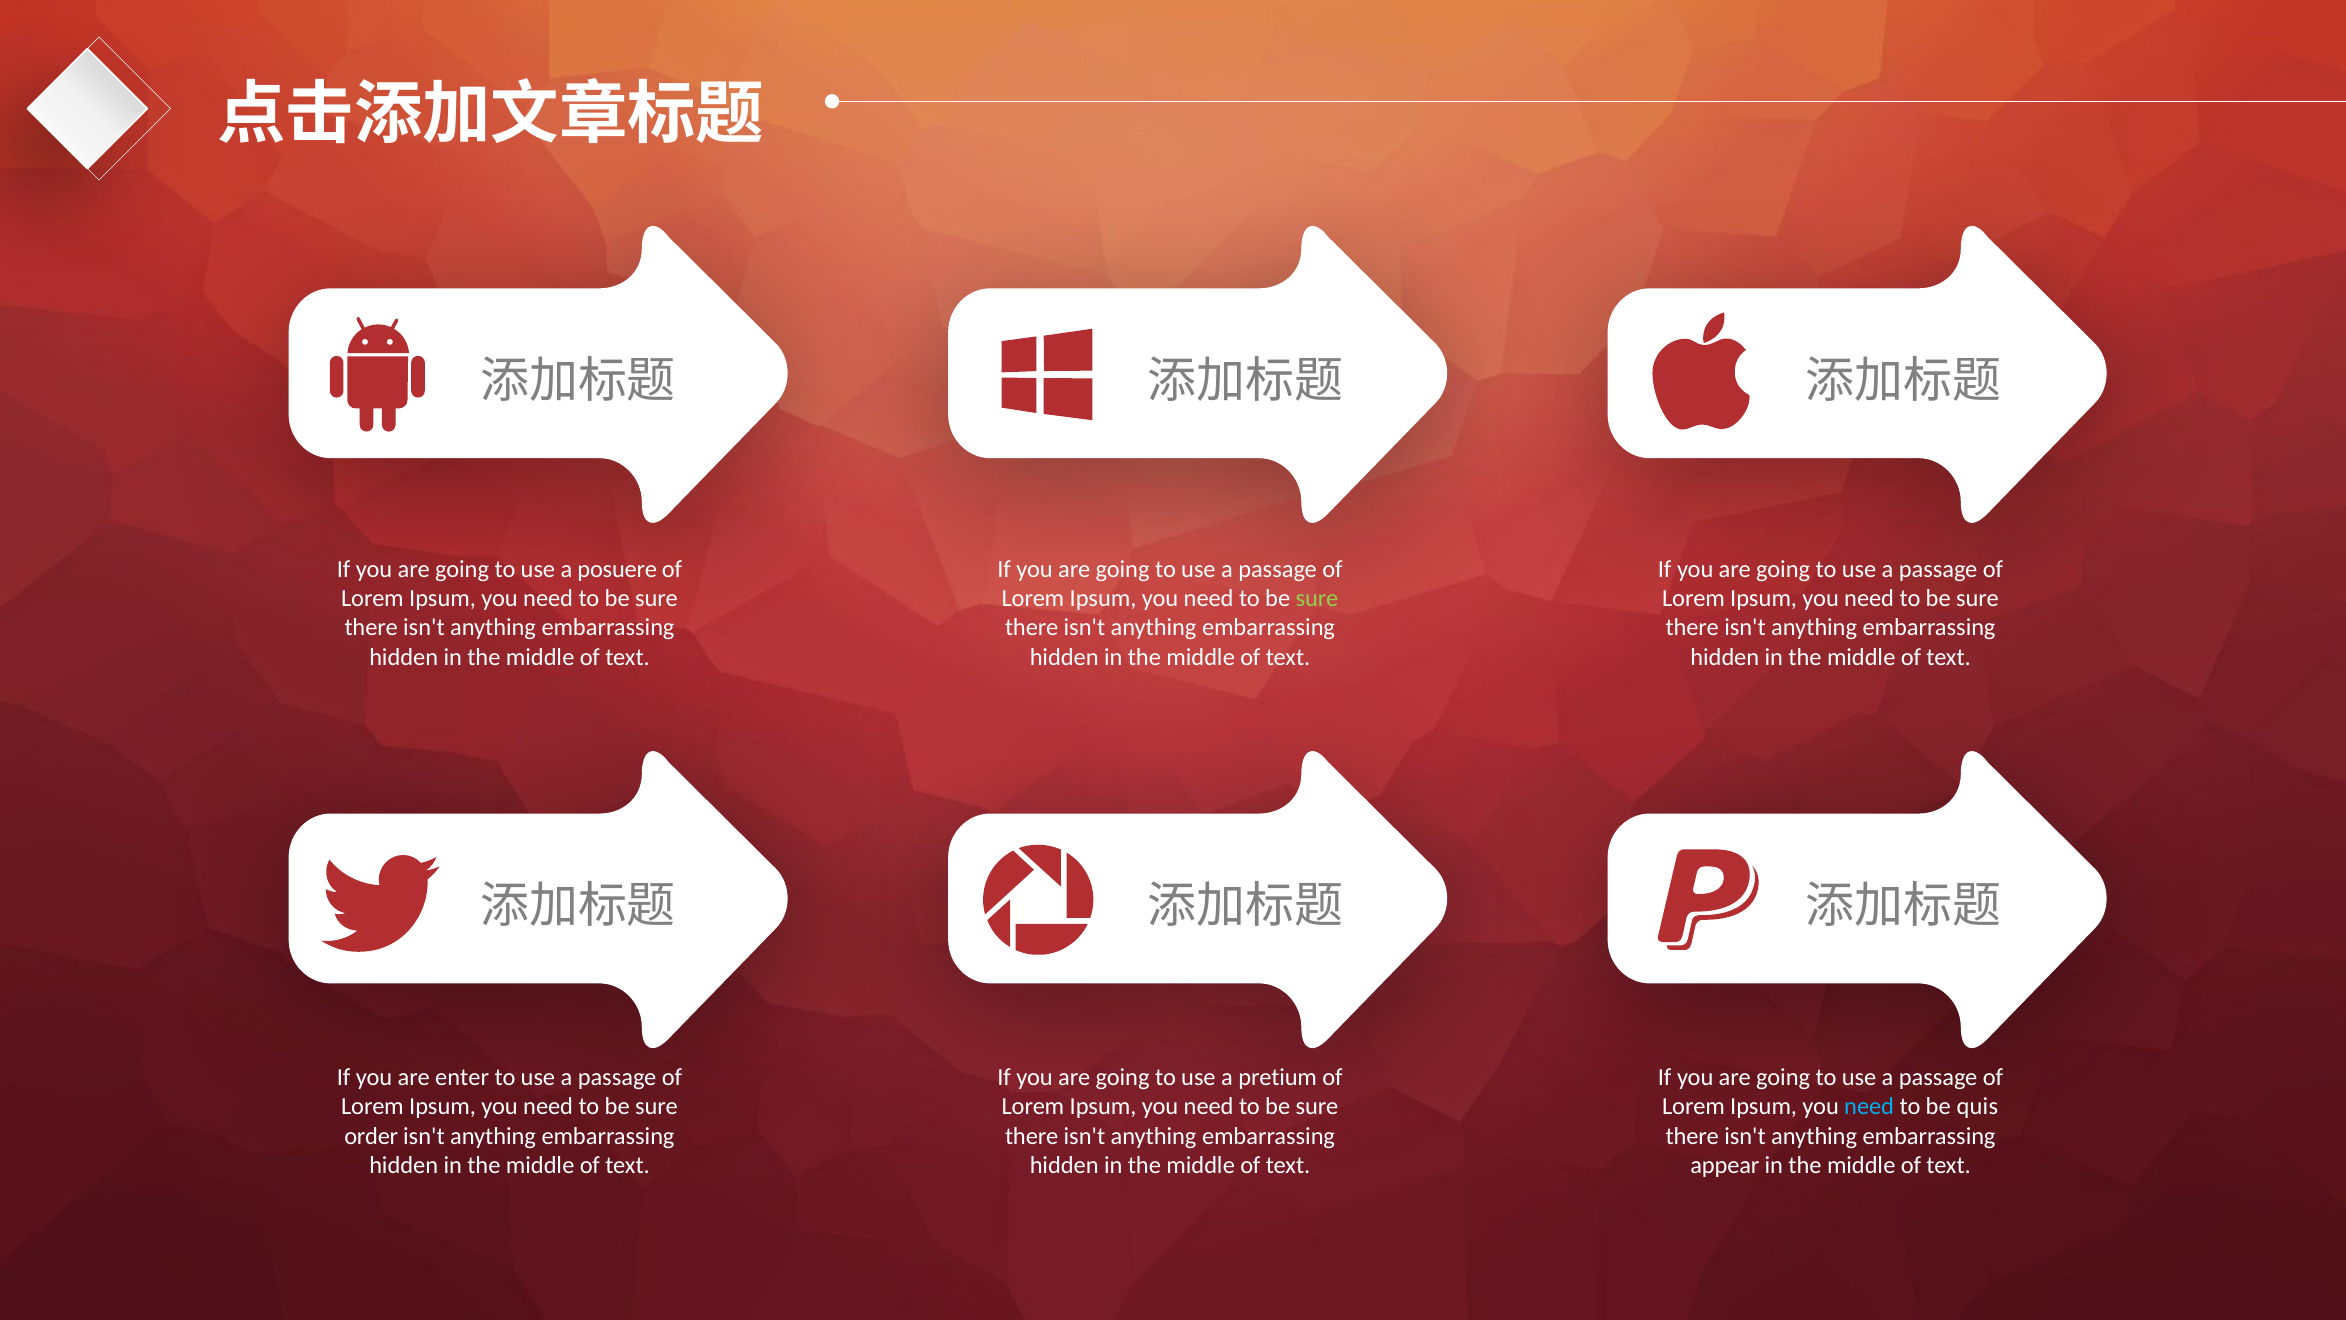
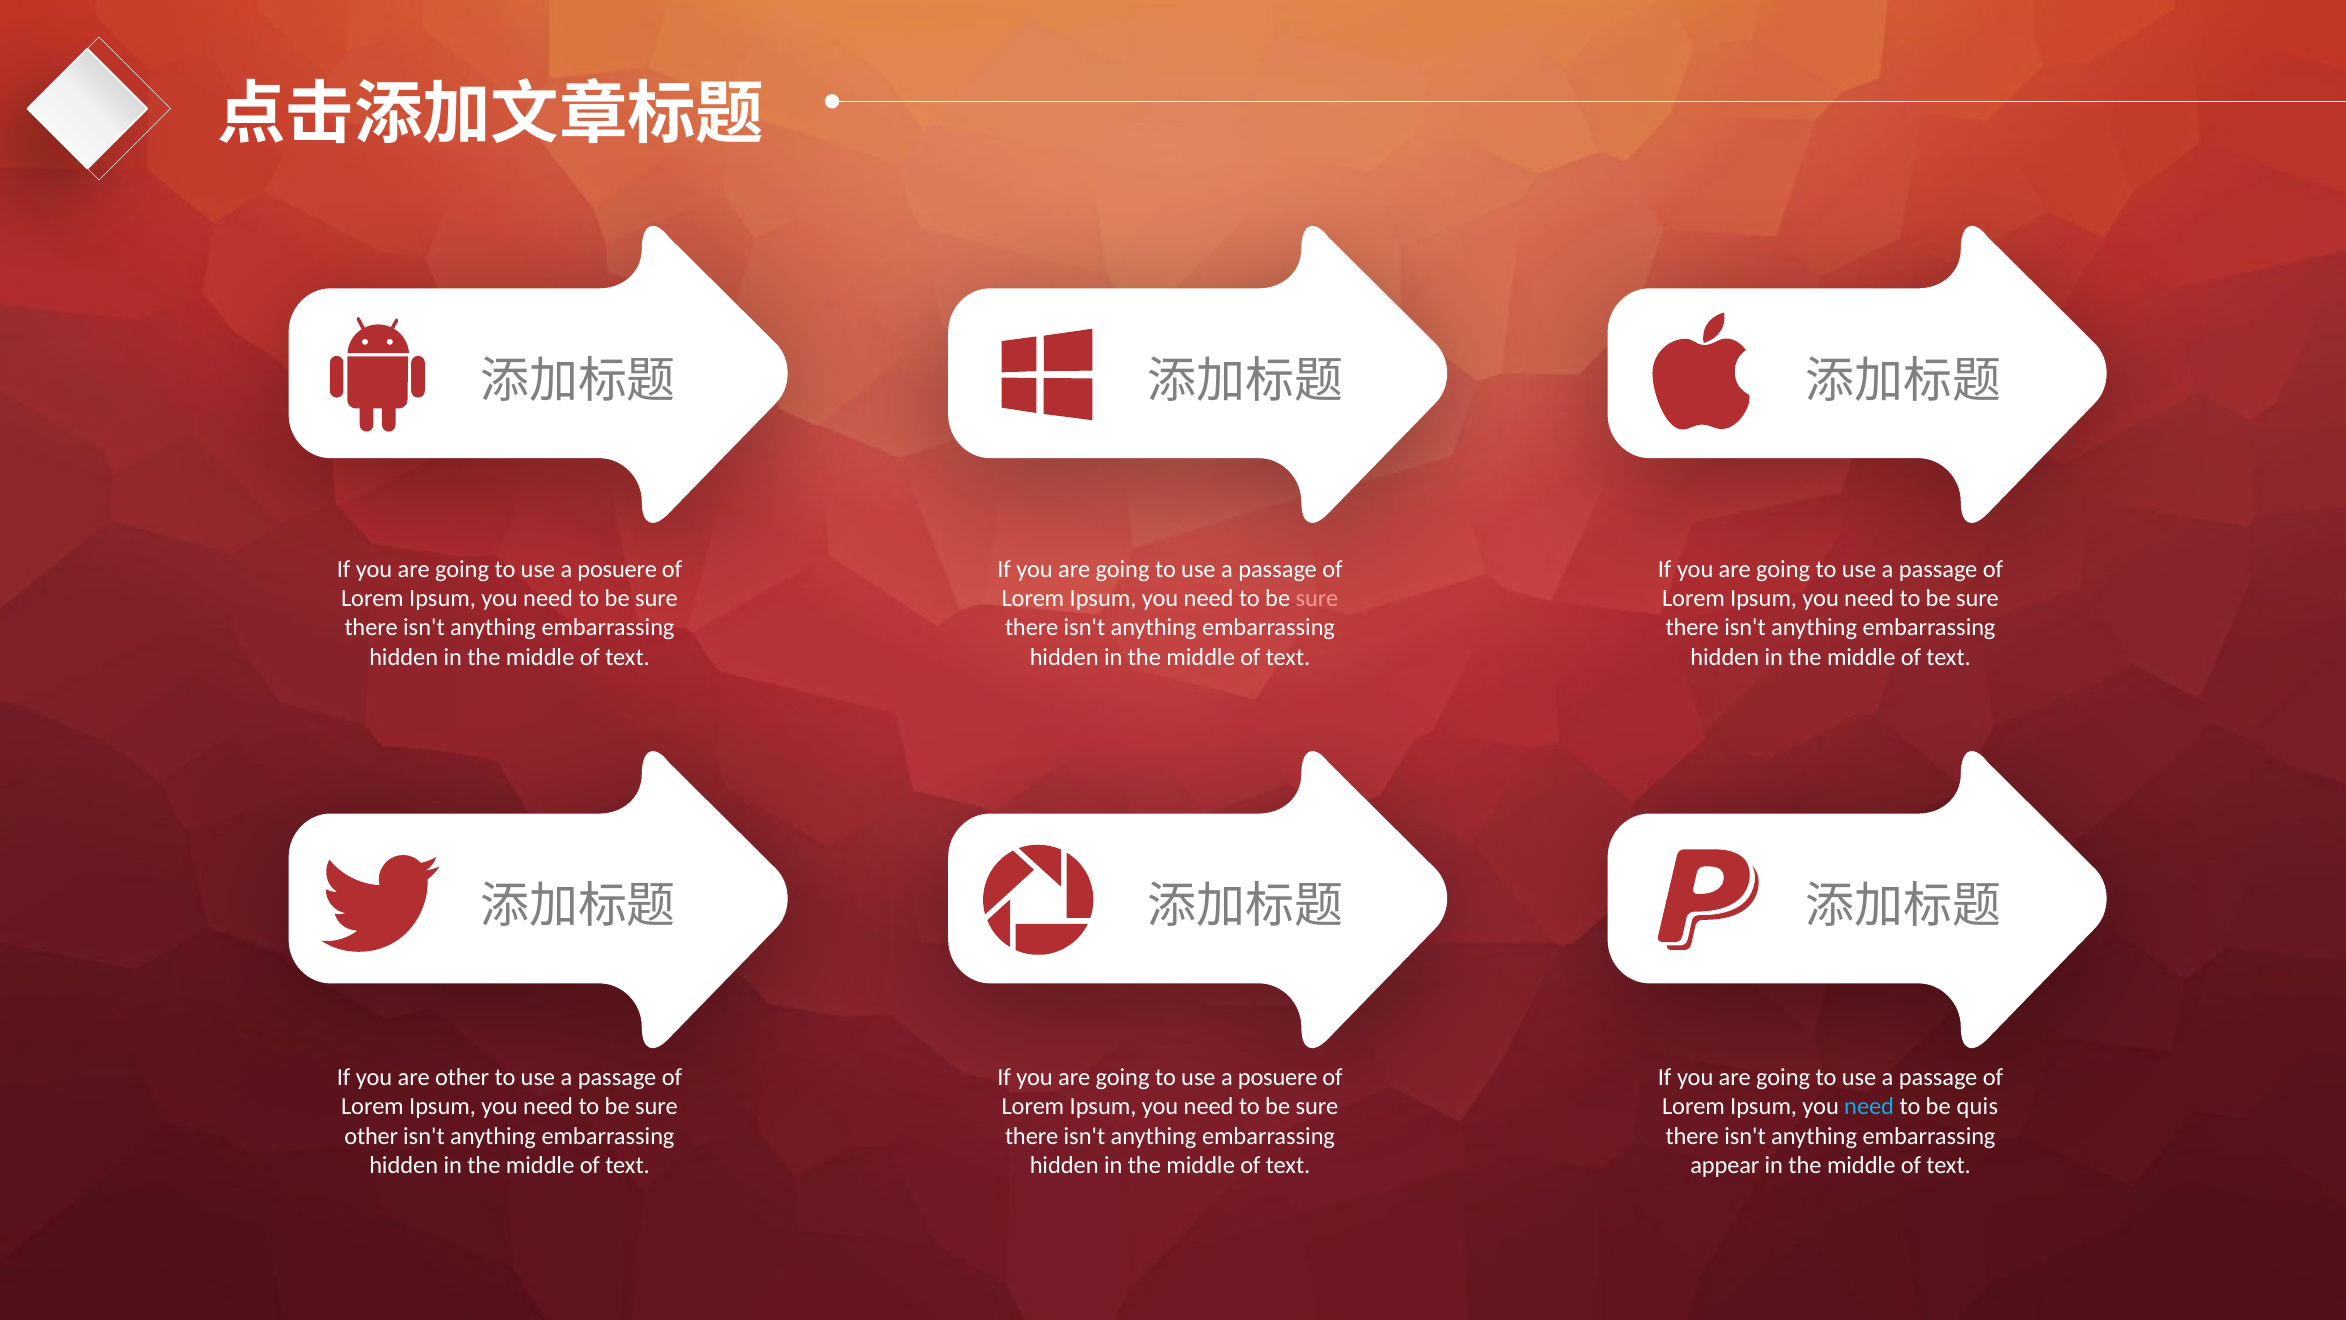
sure colour: light green -> pink (1317, 598)
are enter: enter -> other (462, 1077)
pretium: pretium -> posuere (1278, 1077)
order: order -> other (371, 1136)
